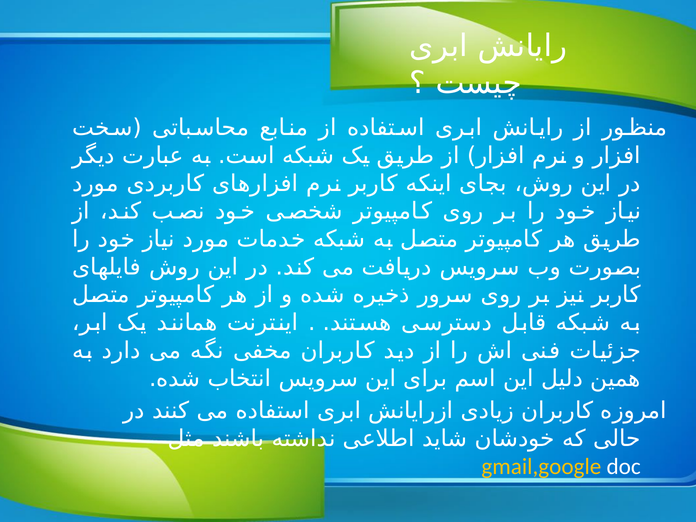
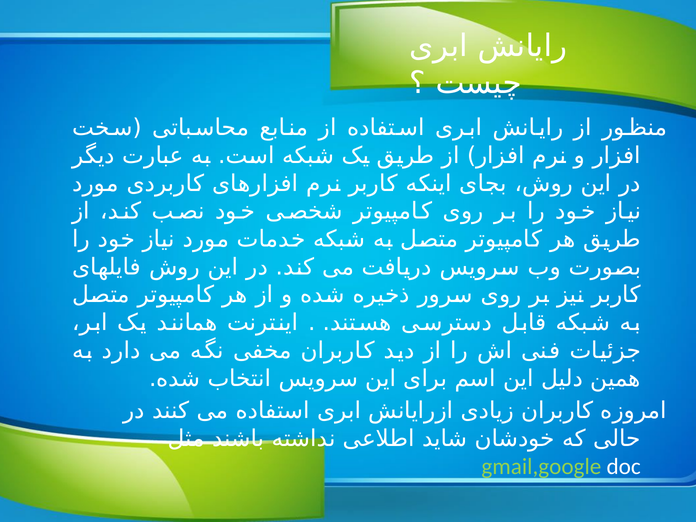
gmail,google colour: yellow -> light green (541, 466)
